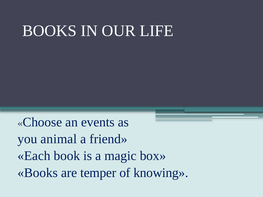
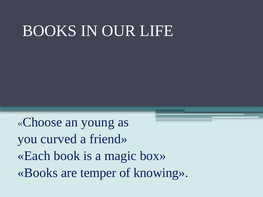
events: events -> young (98, 122)
animal: animal -> curved (59, 139)
